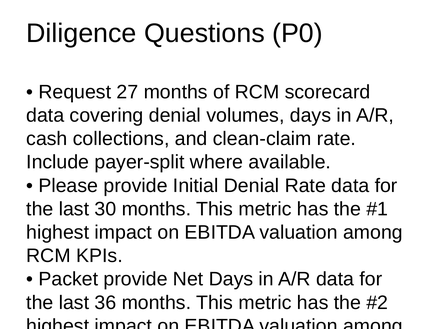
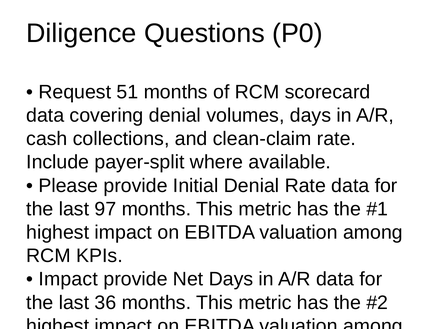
27: 27 -> 51 (127, 92)
30: 30 -> 97 (105, 209)
Packet: Packet -> Impact (68, 279)
